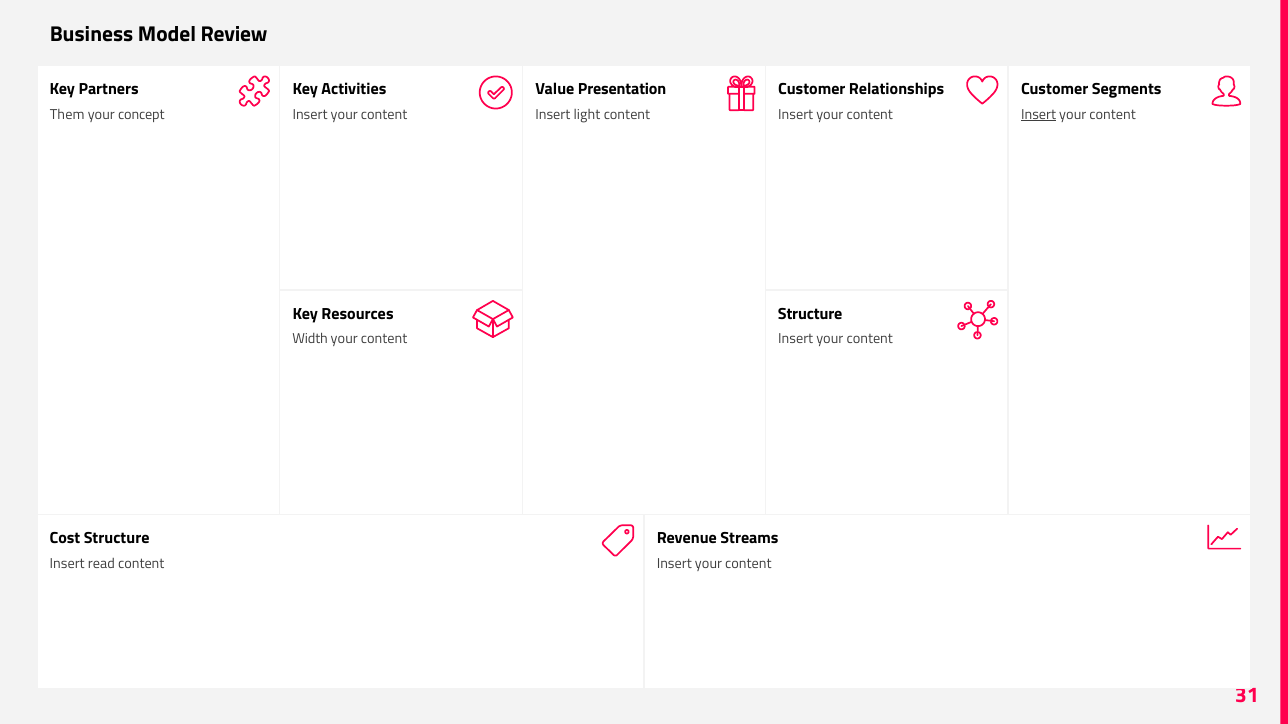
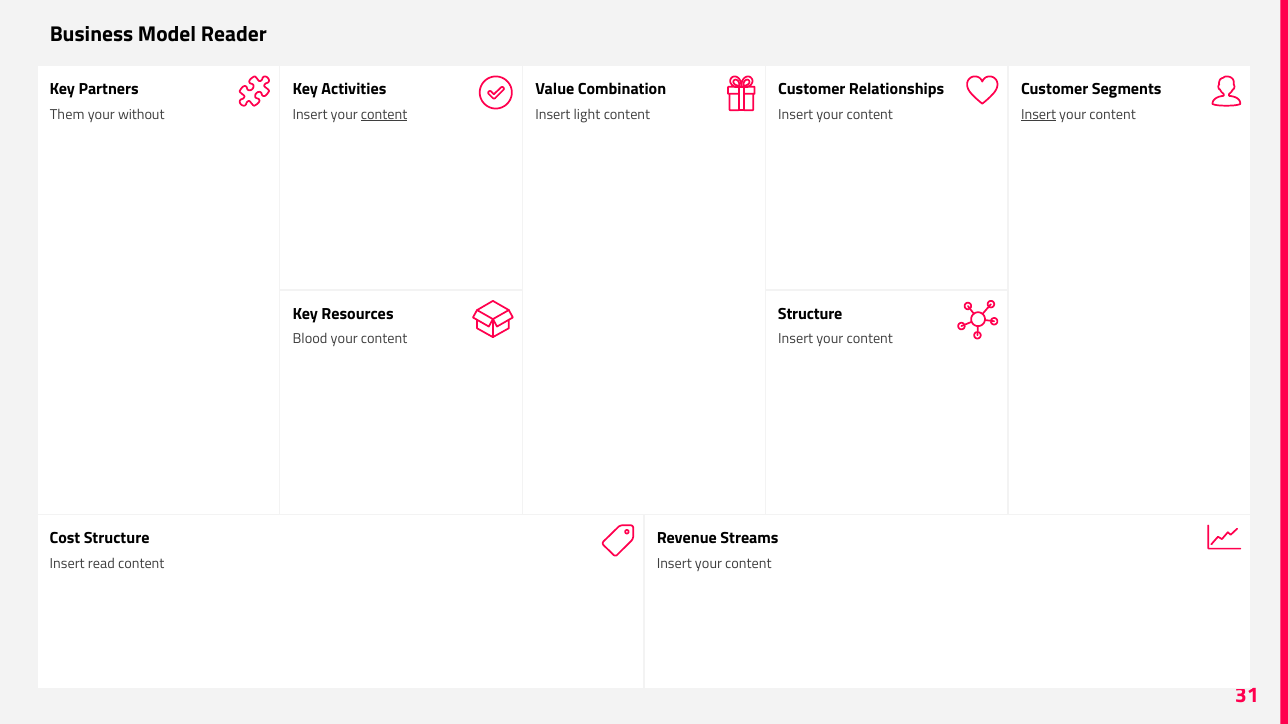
Review: Review -> Reader (234, 34)
Presentation: Presentation -> Combination (622, 89)
concept: concept -> without (141, 115)
content underline: none -> present (384, 115)
Width: Width -> Blood (310, 339)
